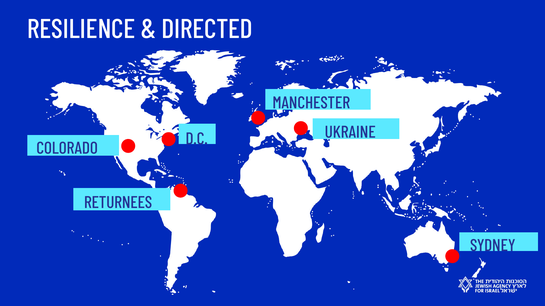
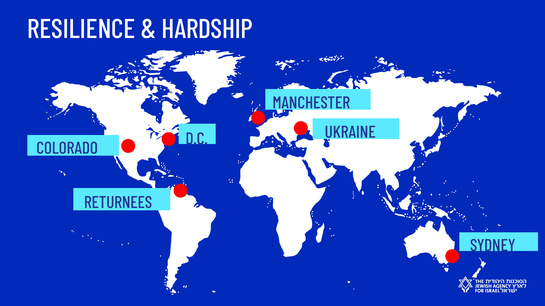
DIRECTED: DIRECTED -> HARDSHIP (207, 29)
